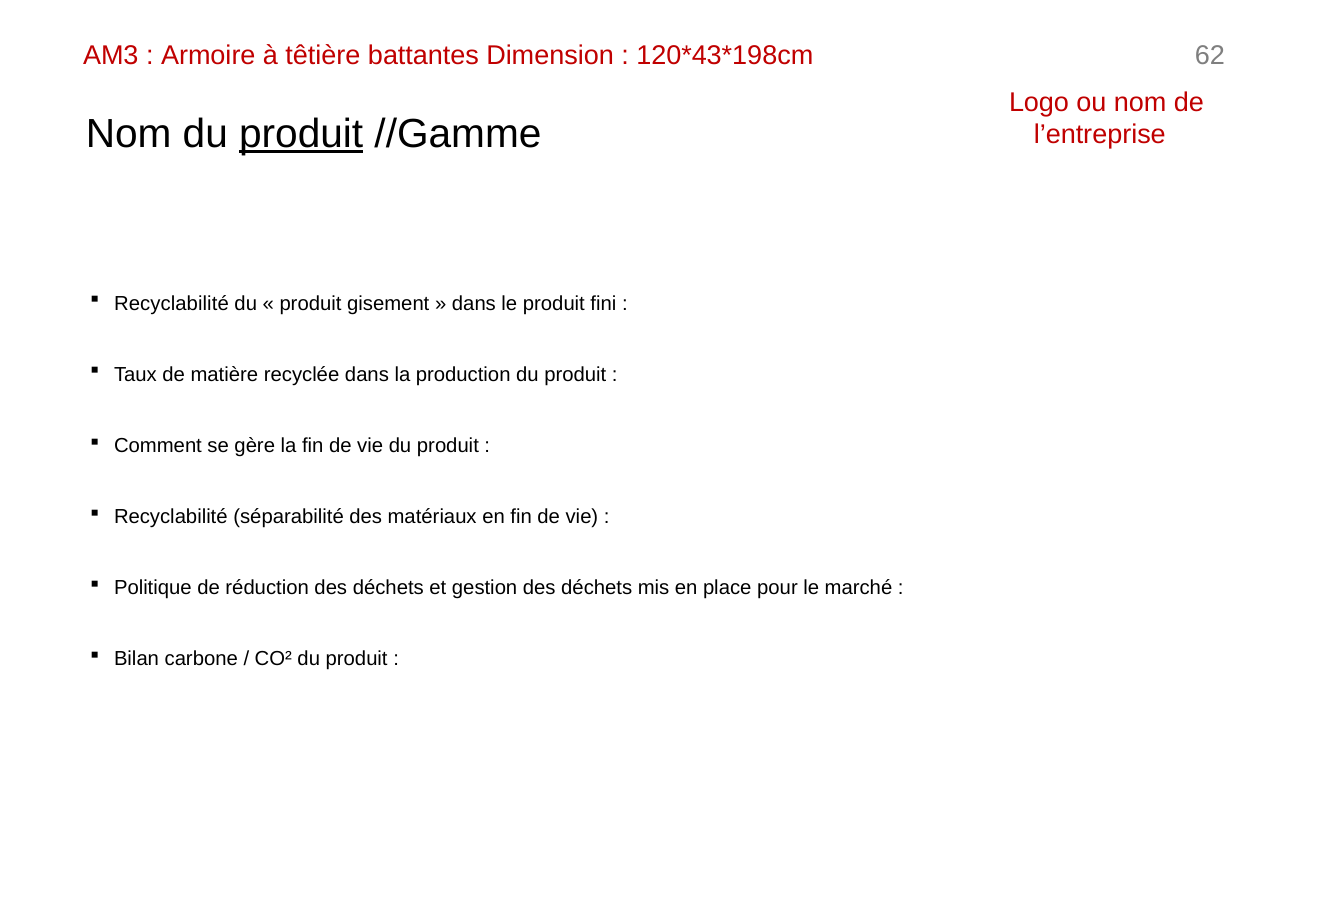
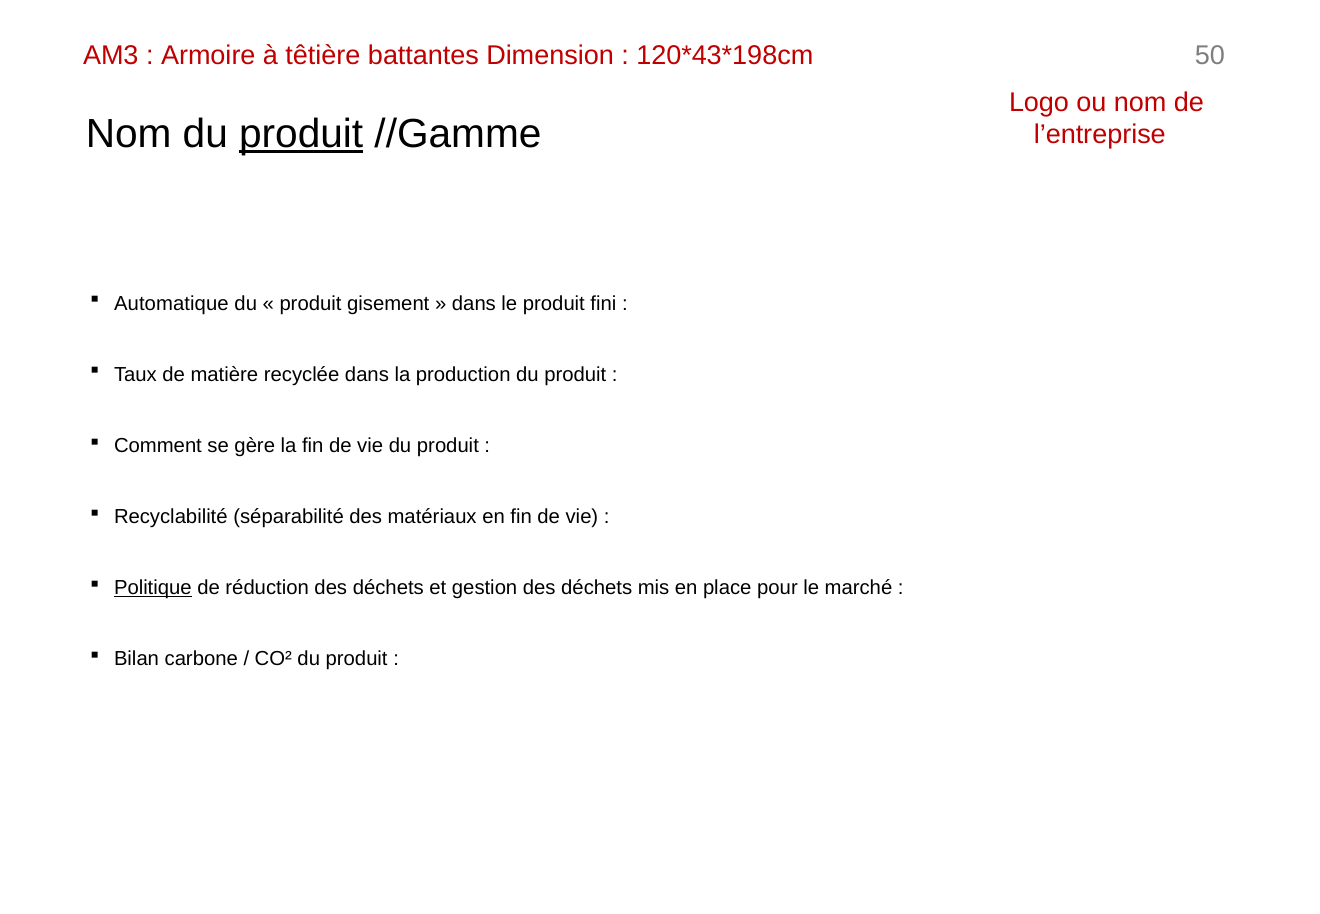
62: 62 -> 50 (1210, 56)
Recyclabilité: Recyclabilité -> Automatique (171, 303)
Politique underline: none -> present (153, 588)
